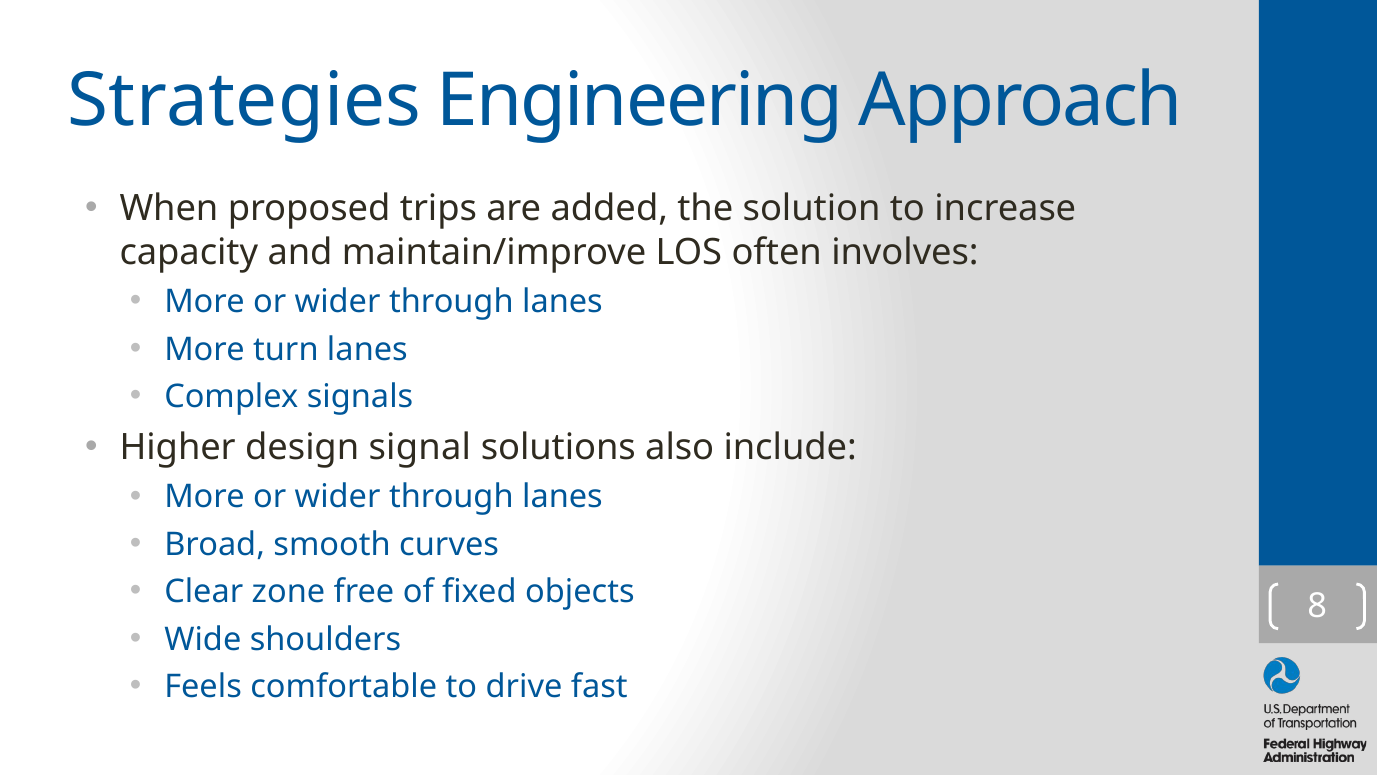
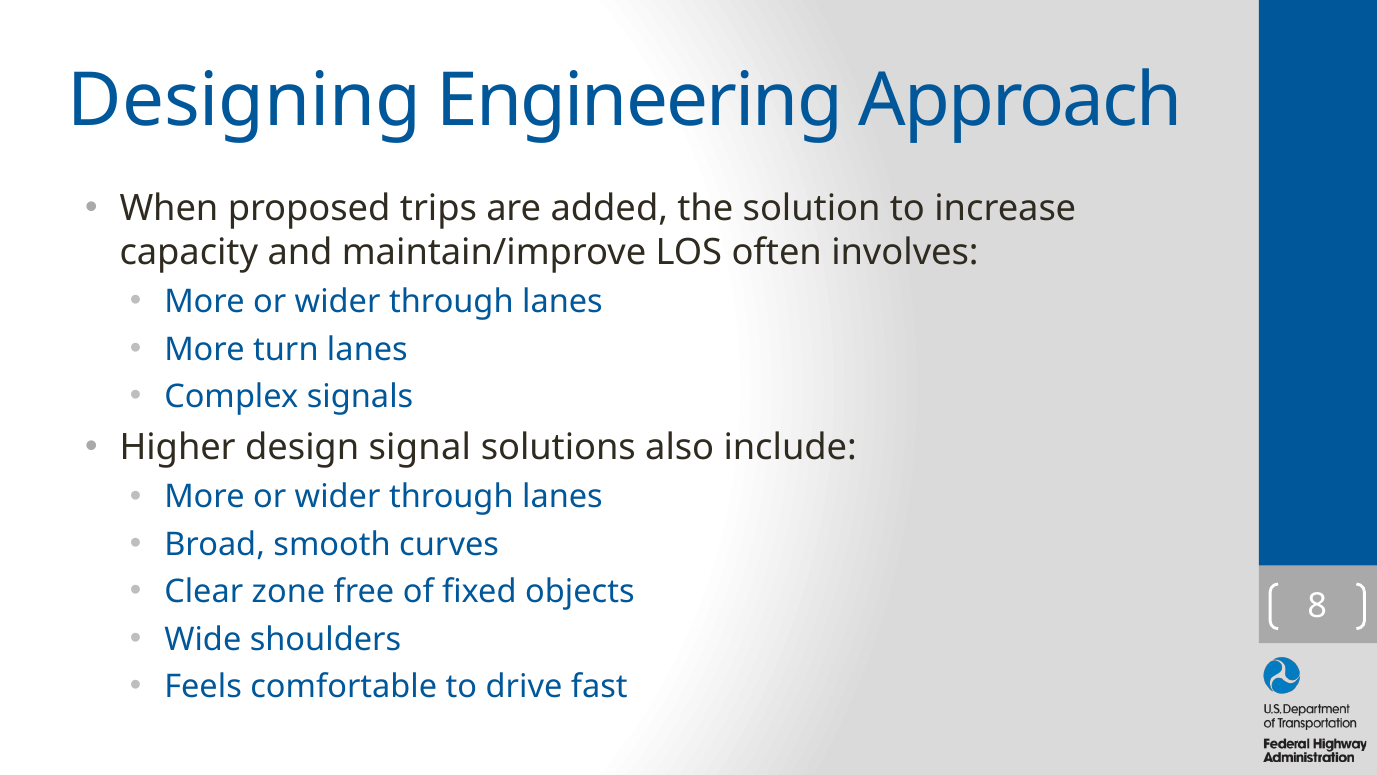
Strategies: Strategies -> Designing (245, 101)
